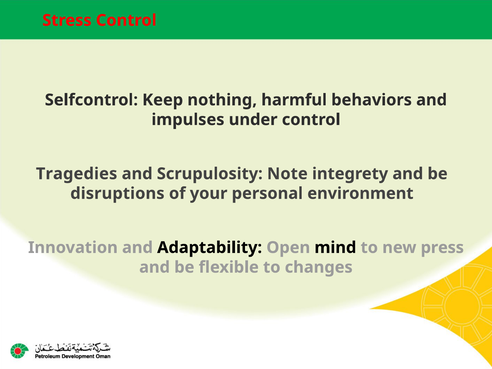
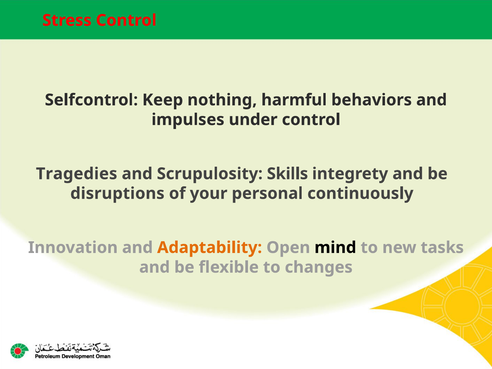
Note: Note -> Skills (287, 174)
environment: environment -> continuously (360, 193)
Adaptability colour: black -> orange (210, 248)
press: press -> tasks (442, 248)
